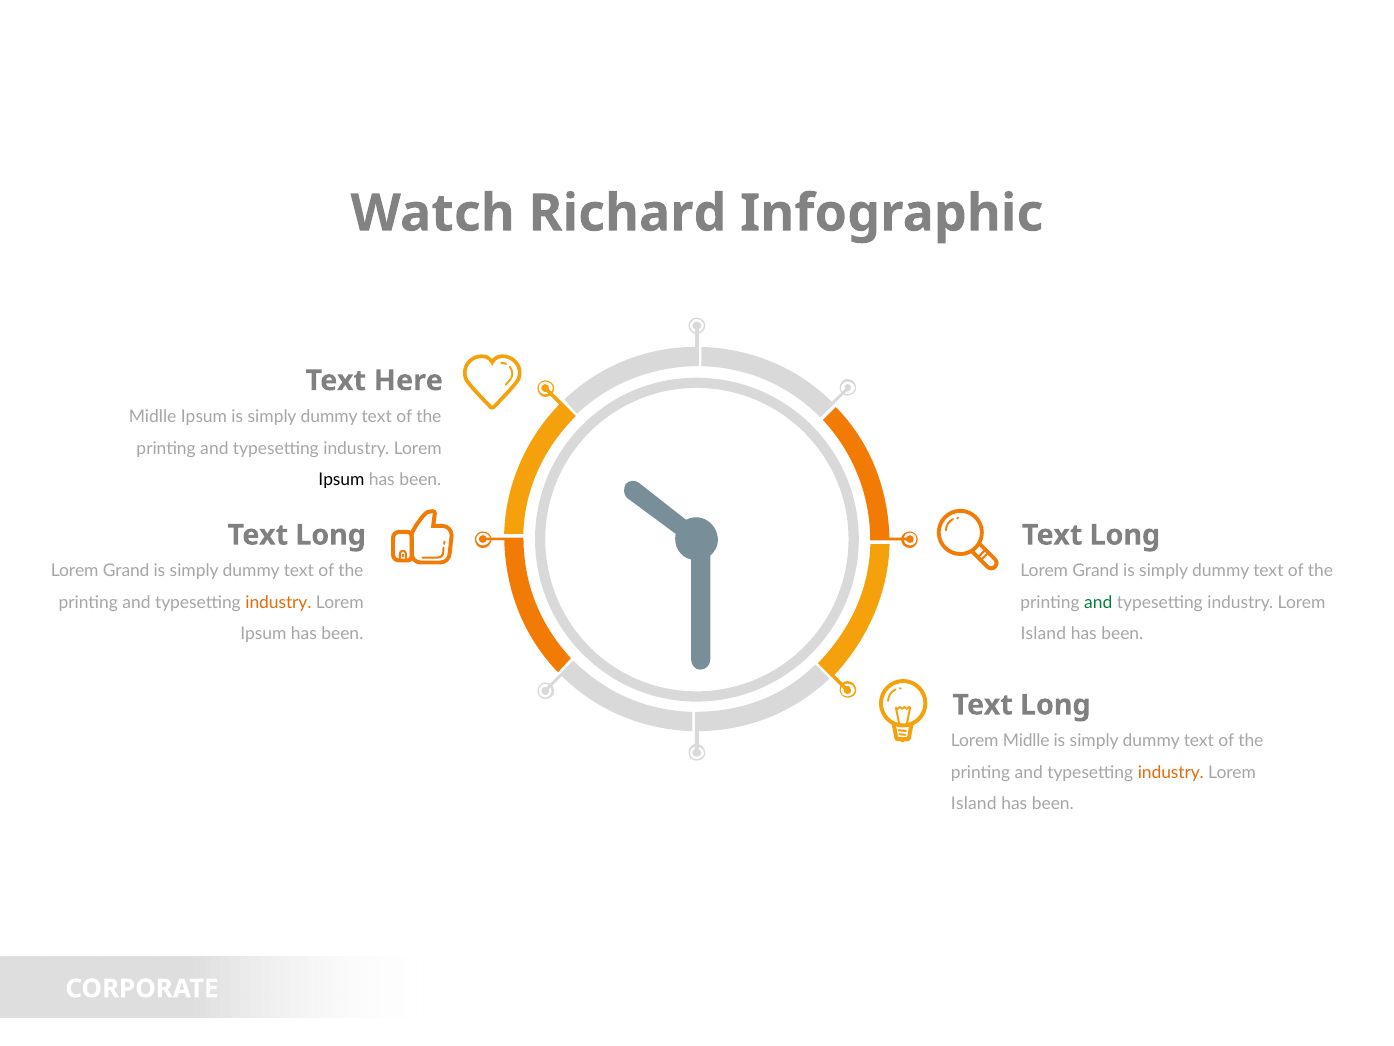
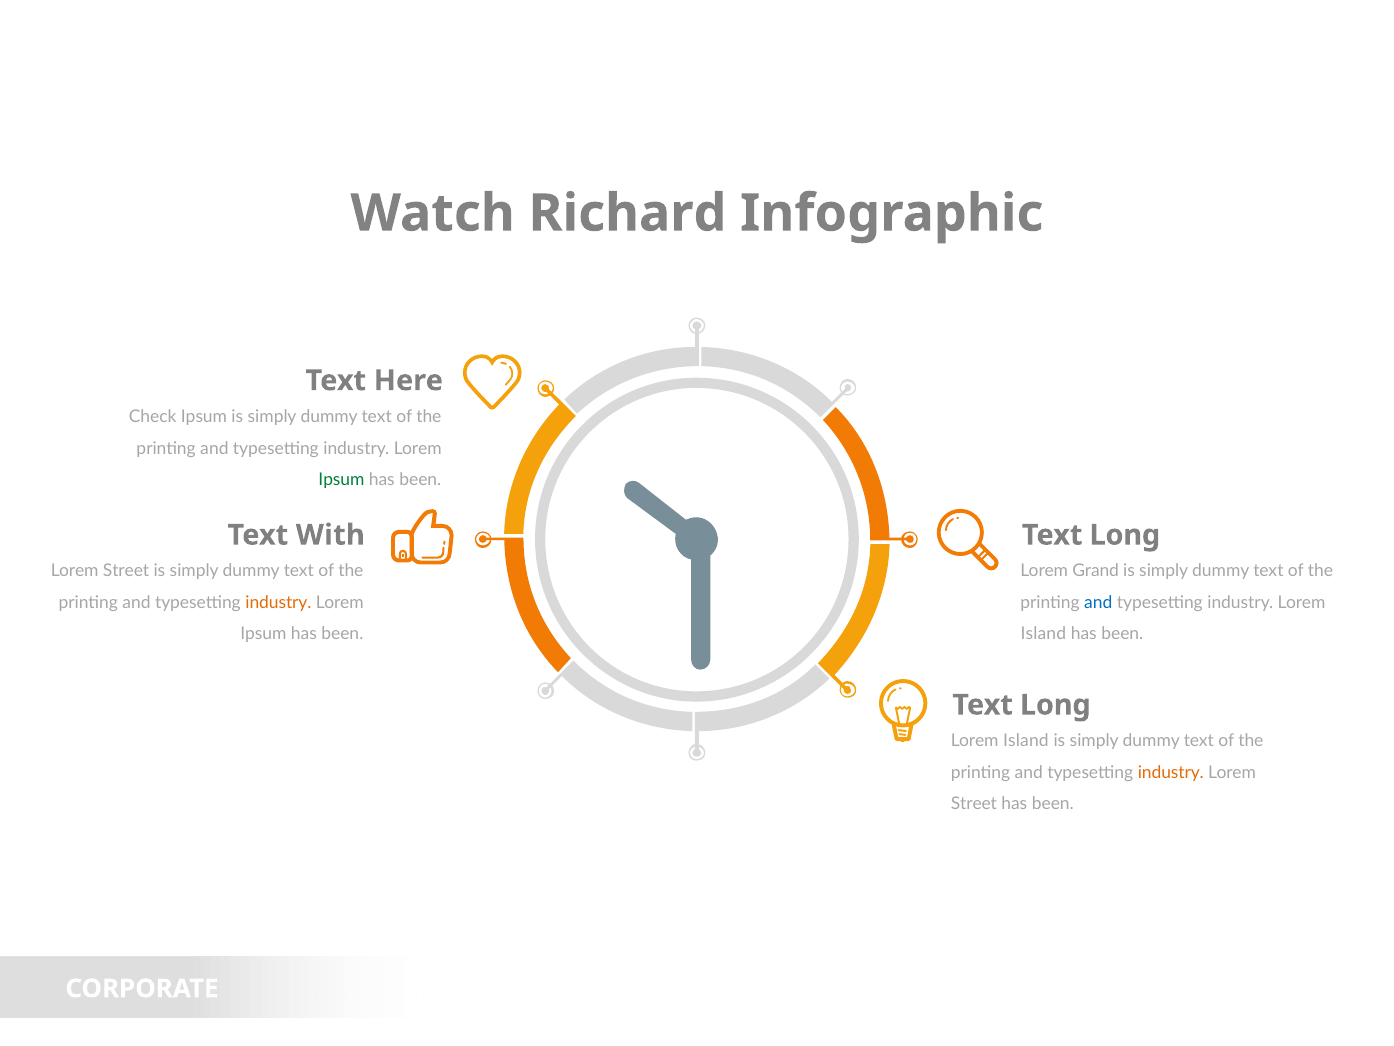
Midlle: Midlle -> Check (153, 417)
Ipsum colour: black -> green (341, 480)
Long: Long -> With (330, 535)
Grand: Grand -> Street (126, 571)
and colour: green -> blue (1098, 602)
Midlle: Midlle -> Island (1026, 741)
Island: Island -> Street (974, 804)
